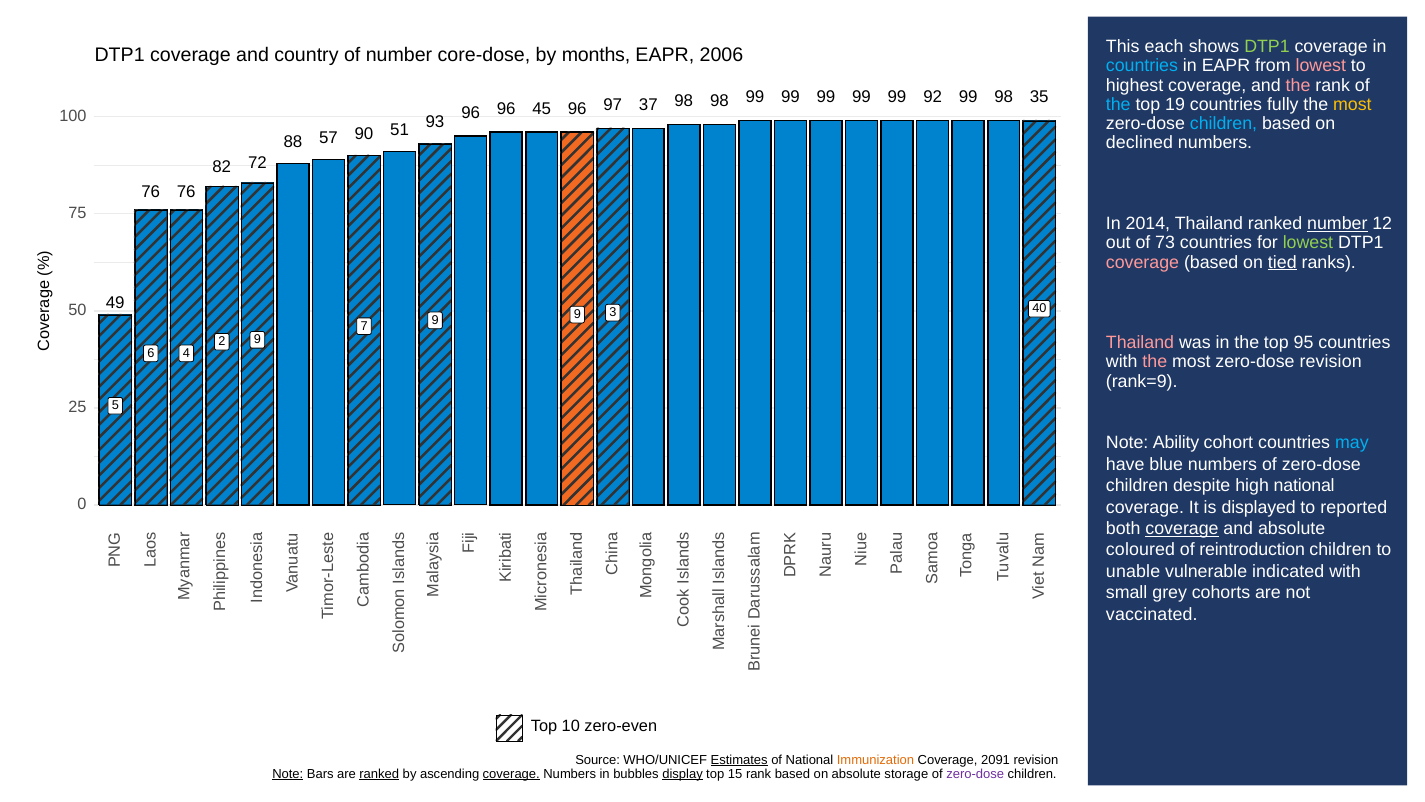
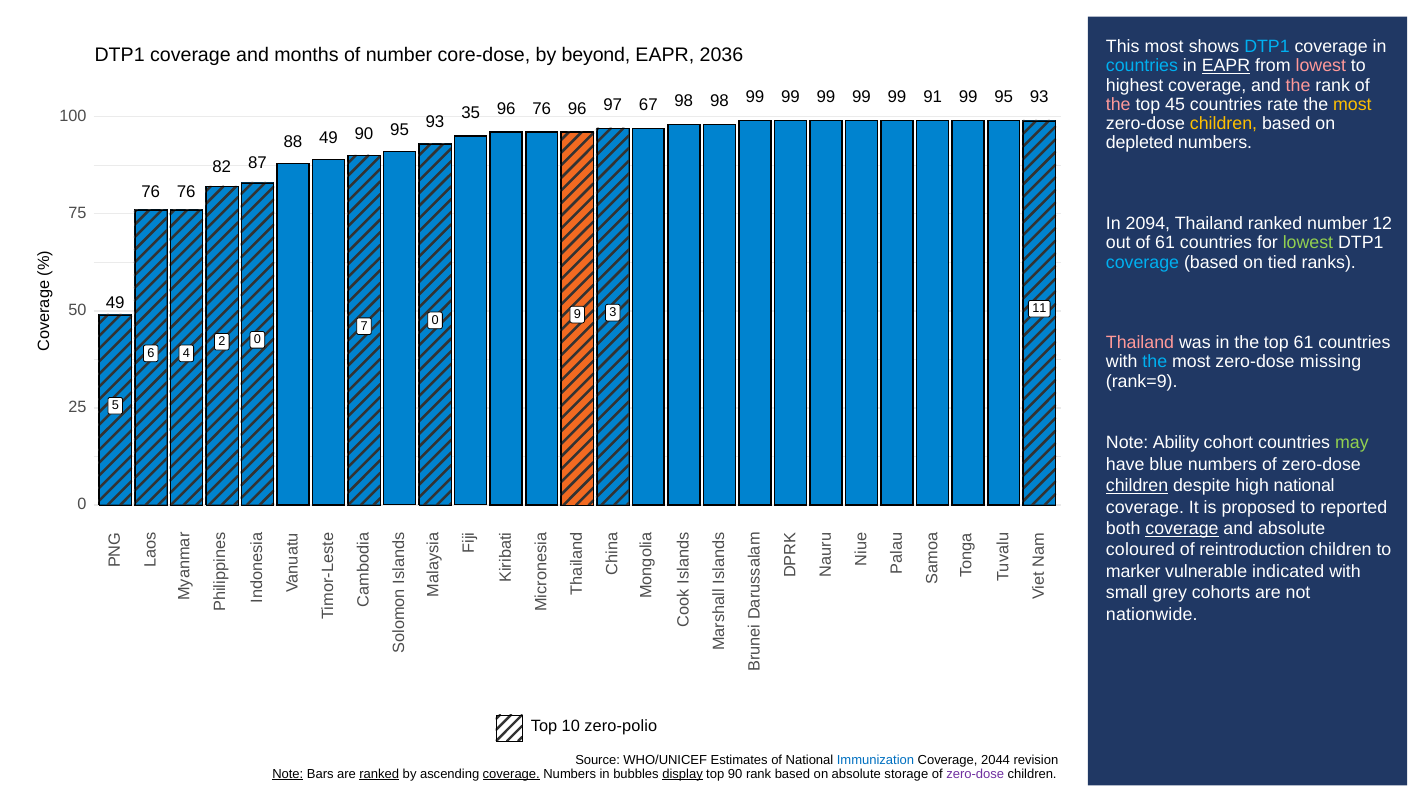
This each: each -> most (1164, 47)
DTP1 colour: light green -> light blue (1267, 47)
country: country -> months (306, 55)
months: months -> beyond (596, 55)
2006: 2006 -> 2036 (721, 55)
EAPR underline: none -> present (1226, 66)
92: 92 -> 91 (933, 97)
99 98: 98 -> 95 (1004, 97)
98 35: 35 -> 93 (1039, 97)
the colour: light blue -> pink (1118, 105)
19: 19 -> 45 (1175, 105)
fully: fully -> rate (1283, 105)
96 45: 45 -> 76 (542, 109)
37: 37 -> 67 (648, 105)
children colour: light blue -> yellow (1223, 124)
88 57: 57 -> 49 (328, 138)
90 51: 51 -> 95 (400, 130)
93 96: 96 -> 35 (471, 113)
declined: declined -> depleted (1140, 143)
72: 72 -> 87 (257, 163)
2014: 2014 -> 2094 (1148, 224)
number underline: present -> none (1337, 224)
of 73: 73 -> 61 (1165, 243)
coverage colour: pink -> light blue (1143, 262)
tied underline: present -> none (1282, 262)
7 9: 9 -> 0 (435, 320)
40: 40 -> 11 (1039, 308)
top 95: 95 -> 61 (1304, 343)
2 9: 9 -> 0 (257, 339)
the colour: pink -> light blue (1155, 362)
zero-dose revision: revision -> missing (1331, 362)
may colour: light blue -> light green (1352, 443)
children underline: none -> present (1137, 486)
displayed: displayed -> proposed (1259, 507)
unable: unable -> marker (1133, 571)
vaccinated: vaccinated -> nationwide (1152, 614)
zero-even: zero-even -> zero-polio (621, 725)
Estimates underline: present -> none (739, 759)
Immunization colour: orange -> blue (876, 759)
2091: 2091 -> 2044 (996, 759)
top 15: 15 -> 90 (735, 773)
